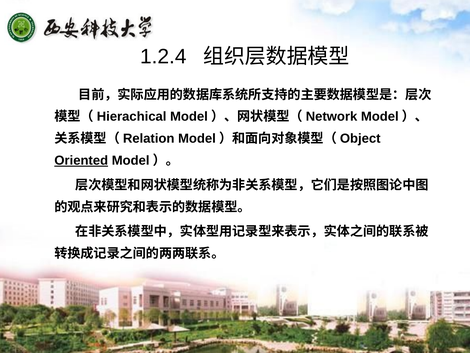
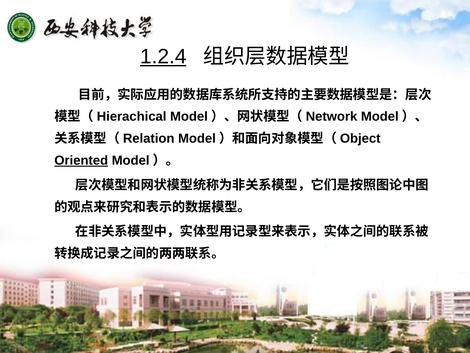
1.2.4 underline: none -> present (163, 57)
